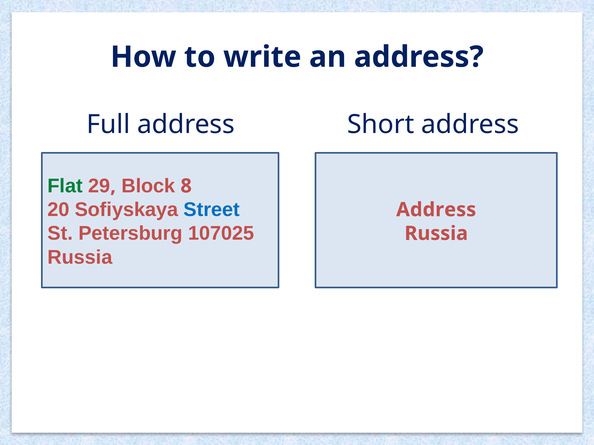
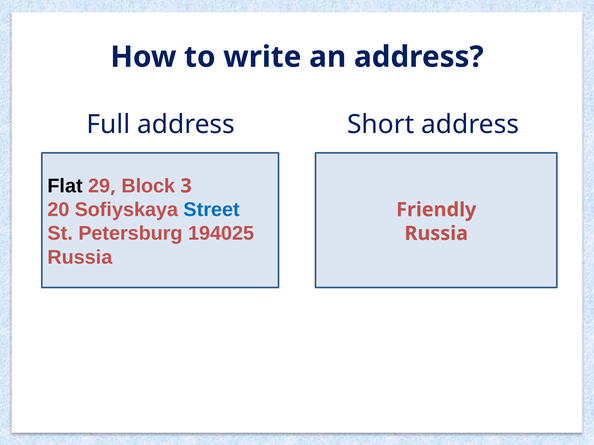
Flat colour: green -> black (65, 186)
8: 8 -> 3 (186, 186)
Address: Address -> Friendly (436, 210)
107025: 107025 -> 194025 (221, 234)
